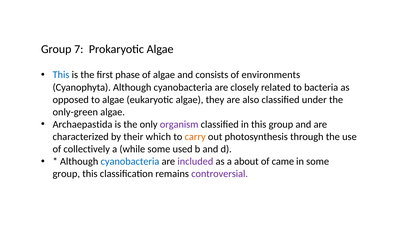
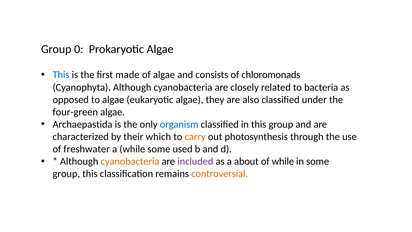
7: 7 -> 0 (79, 49)
phase: phase -> made (127, 75)
environments: environments -> chloromonads (271, 75)
only-green: only-green -> four-green (75, 112)
organism colour: purple -> blue (179, 124)
collectively: collectively -> freshwater (87, 149)
cyanobacteria colour: blue -> orange (130, 161)
of came: came -> while (283, 161)
controversial colour: purple -> orange (220, 174)
